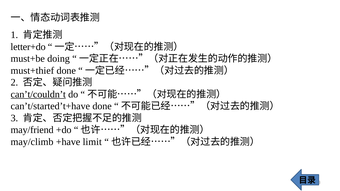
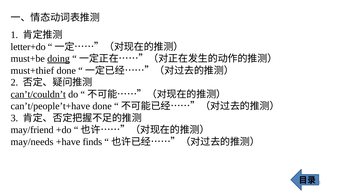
doing underline: none -> present (59, 59)
can’t/started’t+have: can’t/started’t+have -> can’t/people’t+have (50, 106)
may/climb: may/climb -> may/needs (32, 142)
limit: limit -> finds (92, 142)
